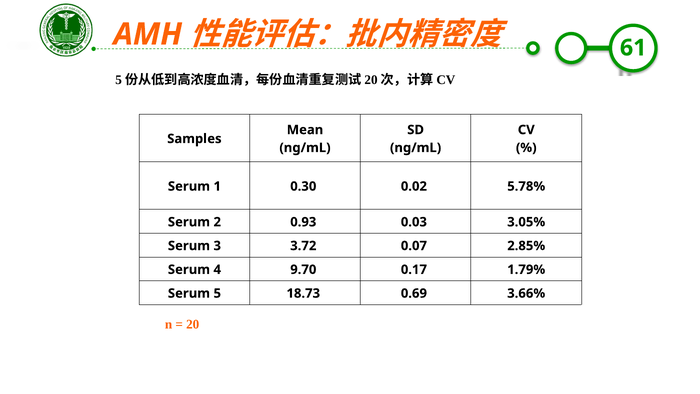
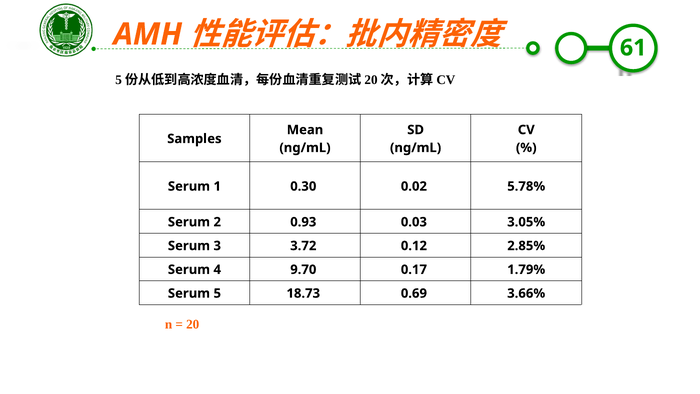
0.07: 0.07 -> 0.12 (414, 246)
